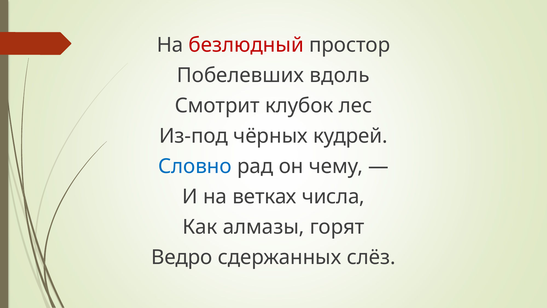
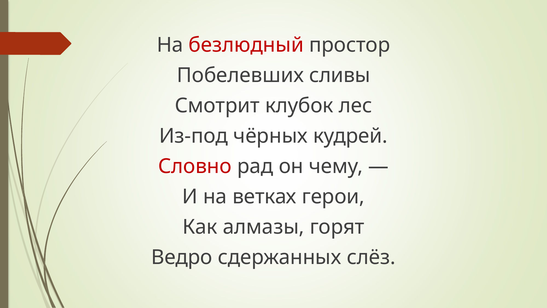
вдоль: вдоль -> сливы (340, 75)
Словно colour: blue -> red (195, 166)
числа: числа -> герои (333, 197)
